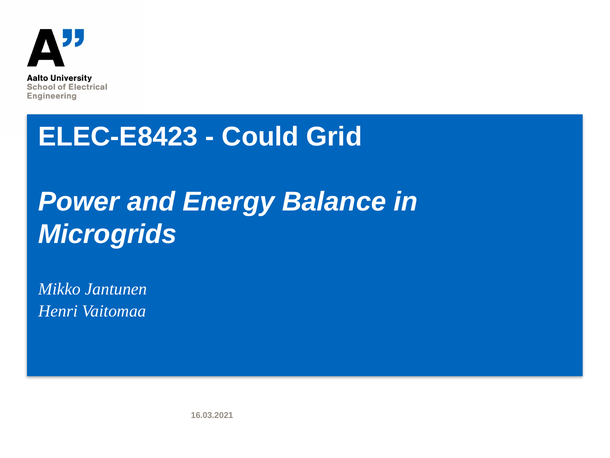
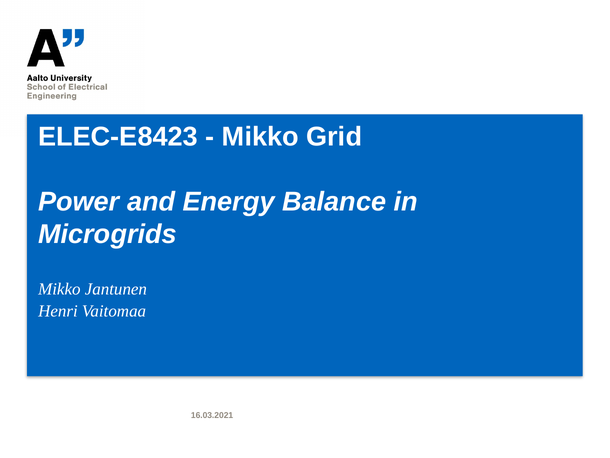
Could: Could -> Mikko (260, 136)
